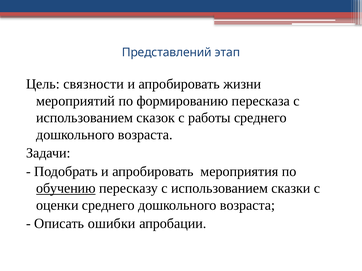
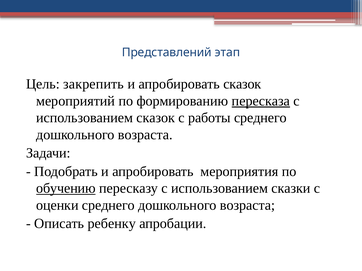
связности: связности -> закрепить (94, 84)
апробировать жизни: жизни -> сказок (242, 84)
пересказа underline: none -> present (261, 101)
ошибки: ошибки -> ребенку (112, 224)
